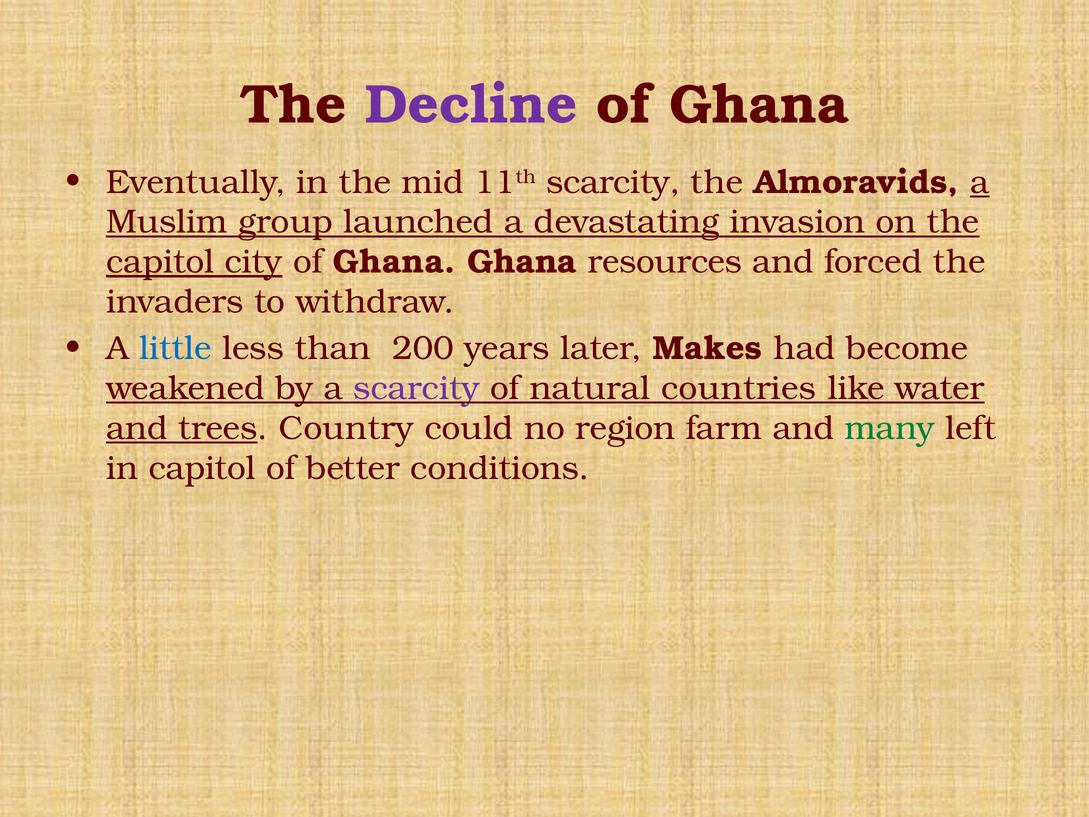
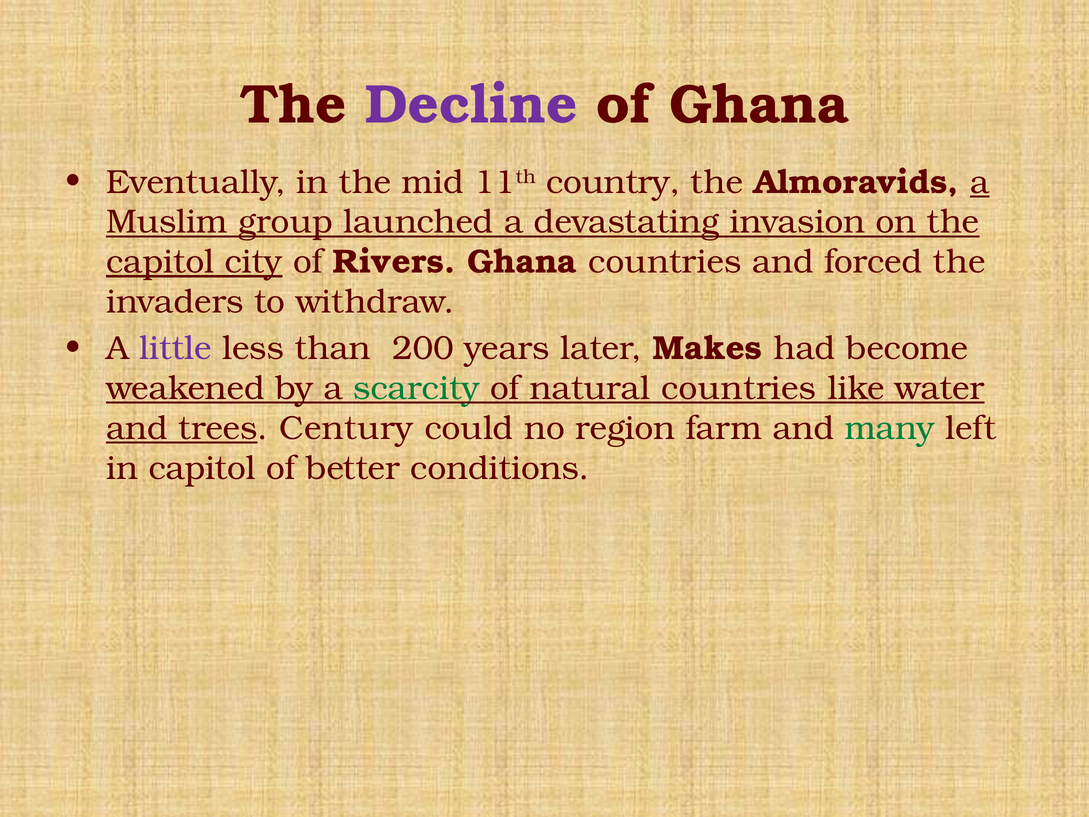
11th scarcity: scarcity -> country (613, 182)
city of Ghana: Ghana -> Rivers (394, 262)
Ghana resources: resources -> countries (665, 262)
little colour: blue -> purple (176, 348)
scarcity colour: purple -> green (417, 388)
Country: Country -> Century (346, 428)
